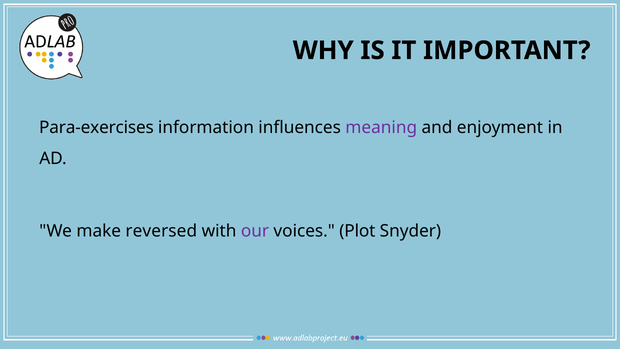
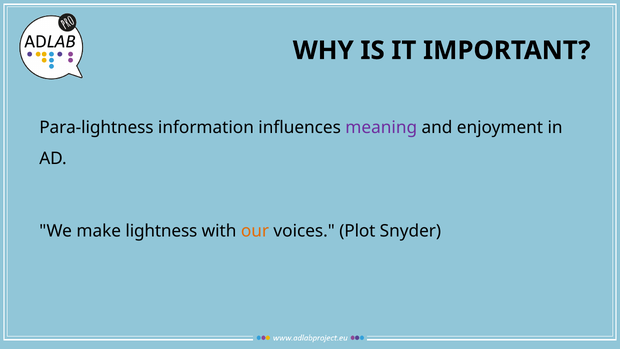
Para-exercises: Para-exercises -> Para-lightness (96, 127)
reversed: reversed -> lightness (161, 231)
our colour: purple -> orange (255, 231)
